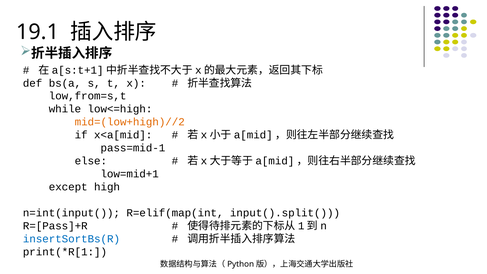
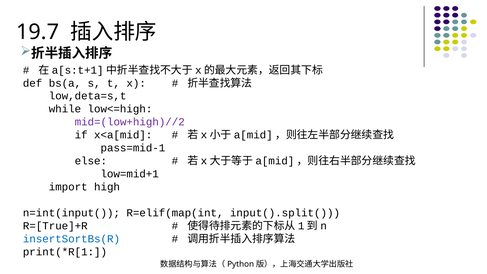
19.1: 19.1 -> 19.7 (38, 32)
low,from=s,t: low,from=s,t -> low,deta=s,t (88, 96)
mid=(low+high)//2 colour: orange -> purple (130, 122)
except: except -> import (68, 187)
R=[Pass]+R: R=[Pass]+R -> R=[True]+R (55, 226)
